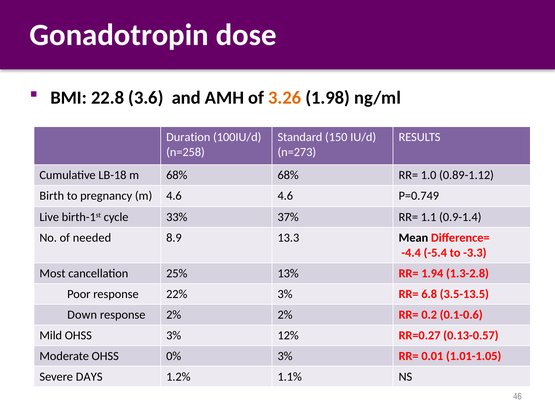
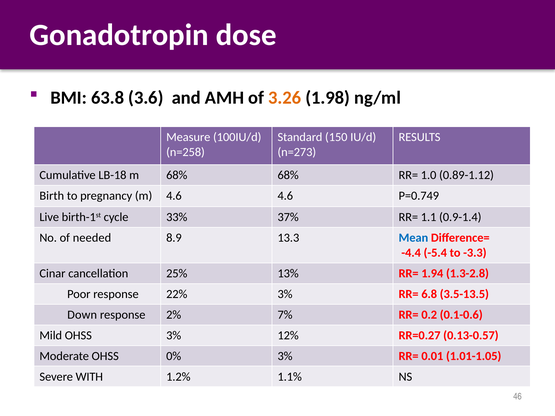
22.8: 22.8 -> 63.8 (108, 98)
Duration: Duration -> Measure (188, 137)
Mean colour: black -> blue (413, 238)
Most: Most -> Cinar (52, 274)
2% 2%: 2% -> 7% (285, 315)
DAYS: DAYS -> WITH (89, 377)
